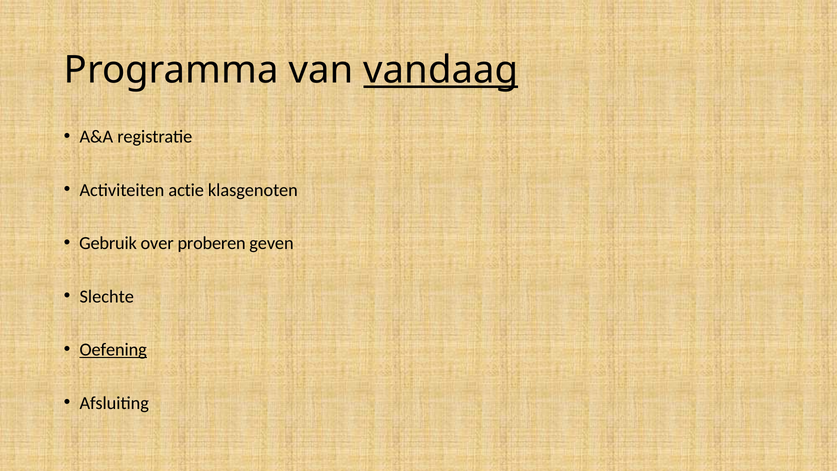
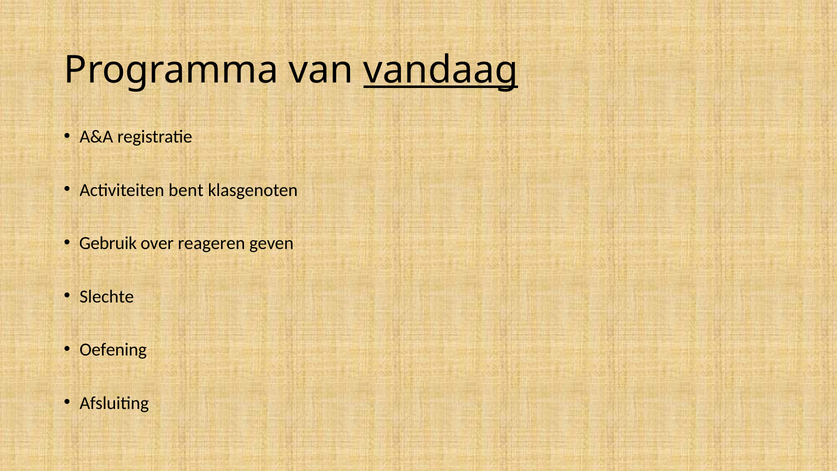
actie: actie -> bent (186, 190)
proberen: proberen -> reageren (211, 243)
Oefening underline: present -> none (113, 350)
